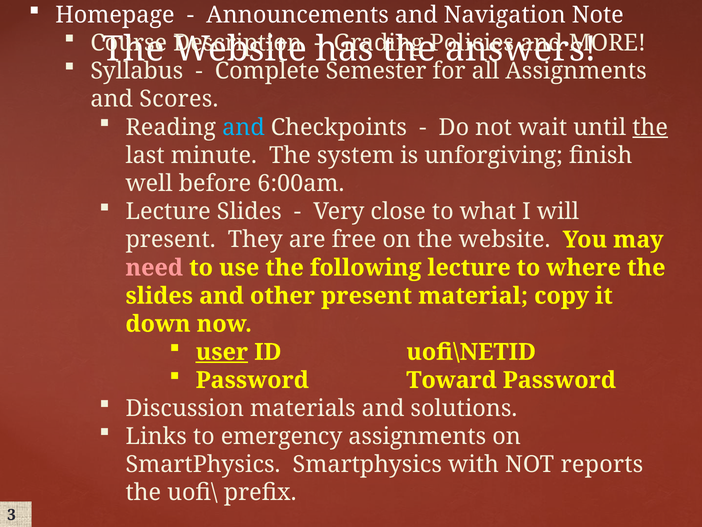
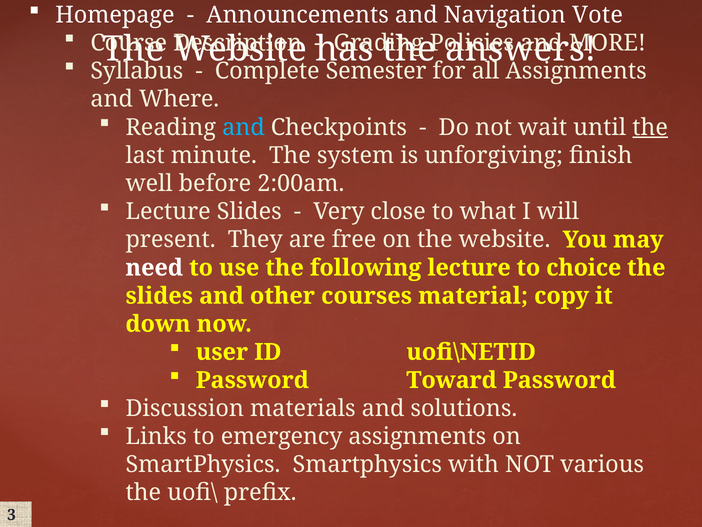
Note: Note -> Vote (598, 15)
Scores: Scores -> Where (179, 99)
6:00am: 6:00am -> 2:00am (301, 183)
need colour: pink -> white (154, 268)
where: where -> choice (584, 268)
other present: present -> courses (367, 296)
user underline: present -> none (222, 352)
reports: reports -> various (602, 464)
